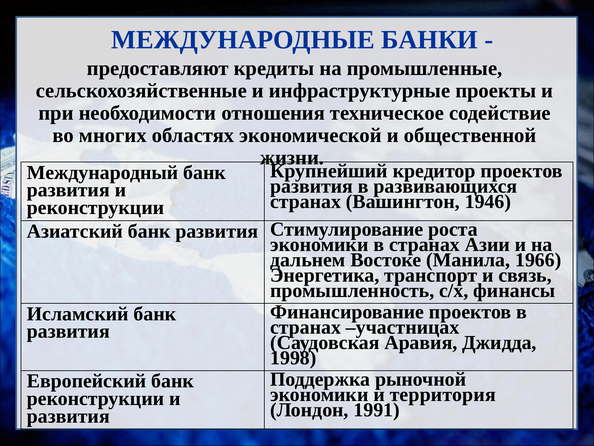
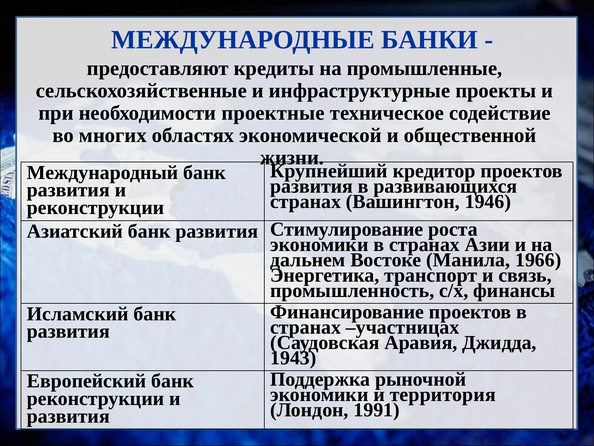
отношения: отношения -> проектные (273, 113)
1998: 1998 -> 1943 (293, 358)
